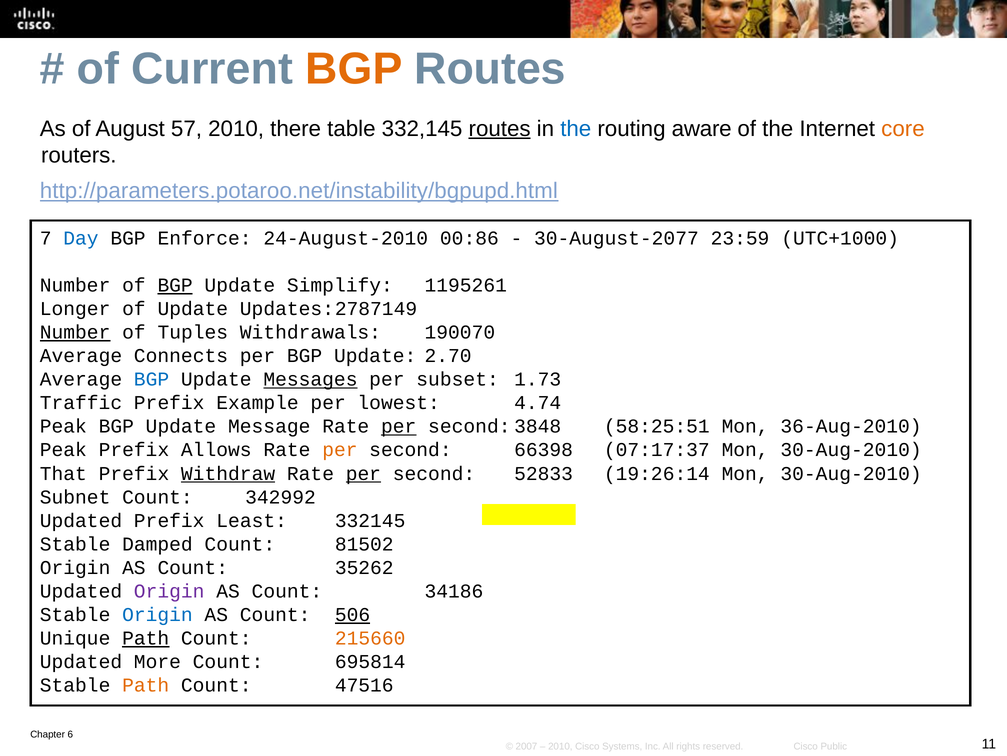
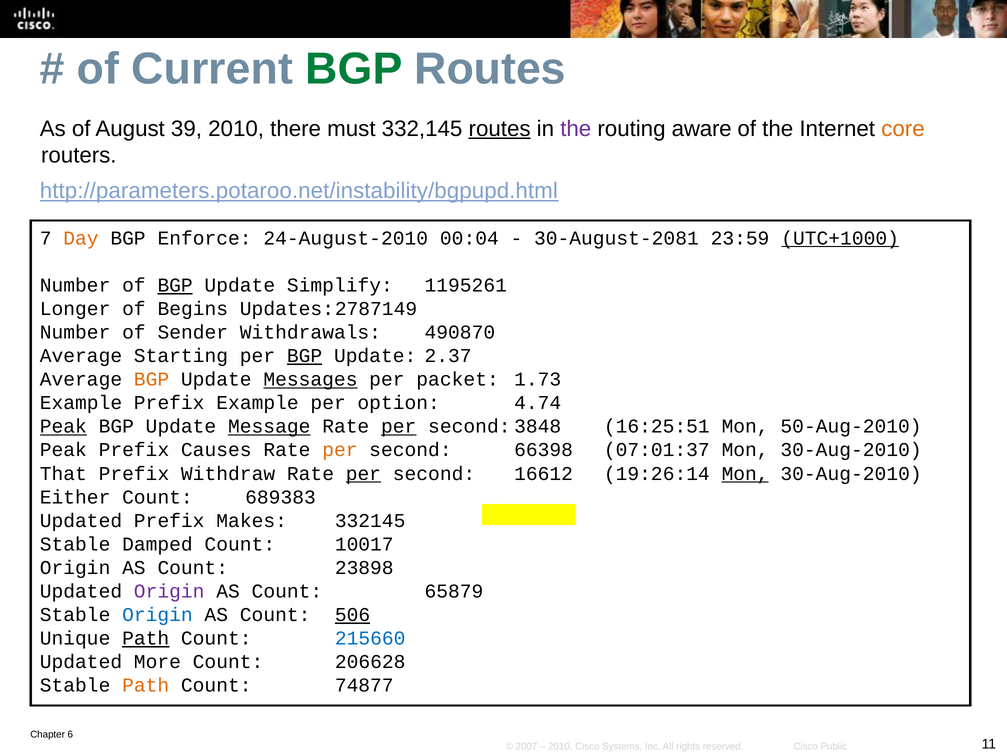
BGP colour: orange -> green (354, 69)
57: 57 -> 39 (187, 129)
table: table -> must (351, 129)
the colour: blue -> purple (576, 129)
Day colour: blue -> orange (81, 238)
00:86: 00:86 -> 00:04 (469, 238)
30-August-2077: 30-August-2077 -> 30-August-2081 (616, 238)
UTC+1000 underline: none -> present (840, 238)
of Update: Update -> Begins (193, 309)
Number underline: present -> none (75, 332)
Tuples: Tuples -> Sender (193, 332)
190070: 190070 -> 490870 (460, 332)
Connects: Connects -> Starting (181, 356)
BGP underline: none -> present (305, 356)
2.70: 2.70 -> 2.37 (448, 356)
BGP colour: blue -> orange (152, 379)
subset: subset -> packet (458, 379)
Traffic: Traffic -> Example (81, 403)
lowest: lowest -> option (399, 403)
Peak underline: none -> present (63, 426)
Message underline: none -> present (269, 426)
58:25:51: 58:25:51 -> 16:25:51 (657, 426)
36-Aug-2010: 36-Aug-2010 -> 50-Aug-2010 (851, 426)
Allows: Allows -> Causes (216, 450)
07:17:37: 07:17:37 -> 07:01:37 (657, 450)
Withdraw underline: present -> none (228, 473)
52833: 52833 -> 16612 (544, 473)
Mon underline: none -> present (745, 473)
Subnet: Subnet -> Either (75, 497)
342992: 342992 -> 689383 (281, 497)
Least: Least -> Makes (252, 520)
81502: 81502 -> 10017 (364, 544)
35262: 35262 -> 23898 (364, 567)
34186: 34186 -> 65879 (454, 591)
215660 colour: orange -> blue (370, 638)
695814: 695814 -> 206628 (370, 661)
47516: 47516 -> 74877 (364, 685)
